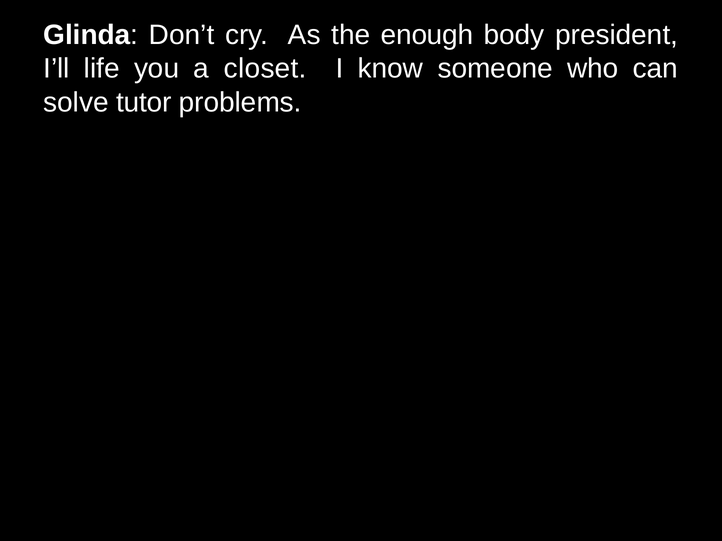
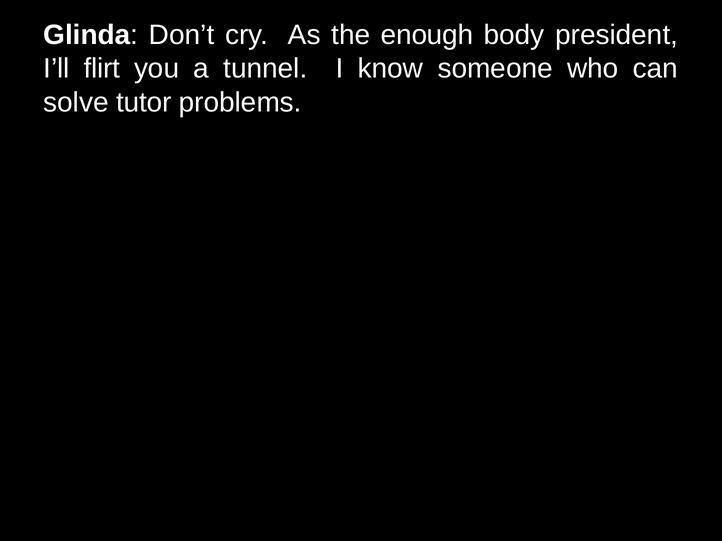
life: life -> flirt (102, 69)
closet: closet -> tunnel (265, 69)
